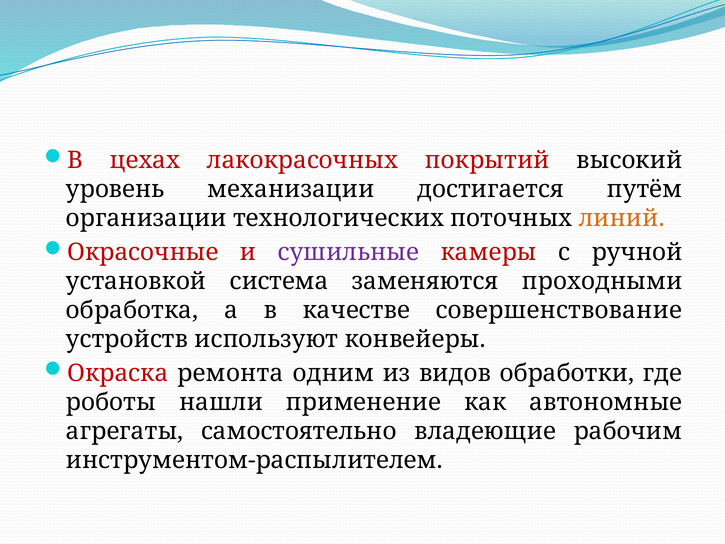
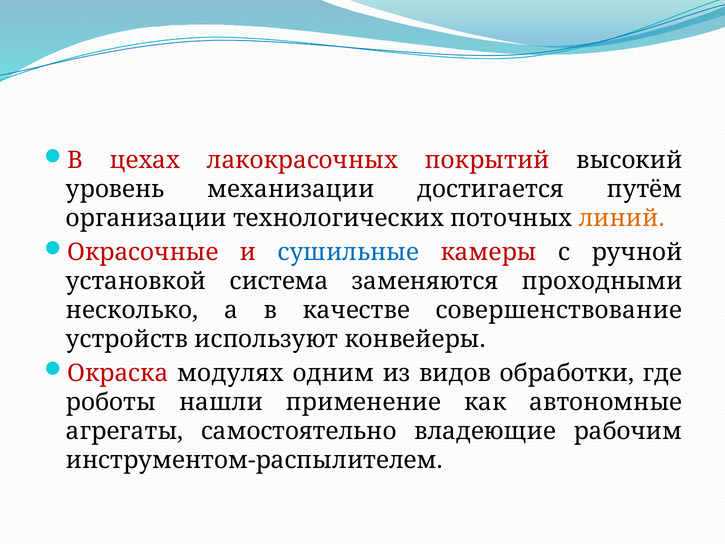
сушильные colour: purple -> blue (348, 252)
обработка: обработка -> несколько (132, 310)
ремонта: ремонта -> модулях (230, 373)
